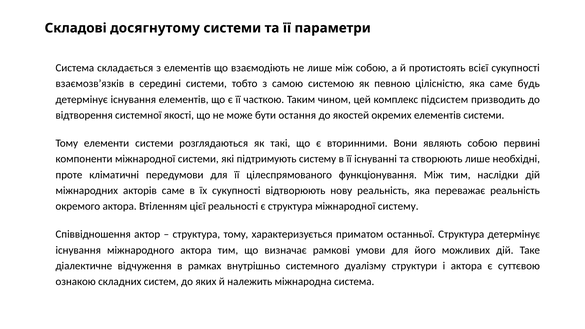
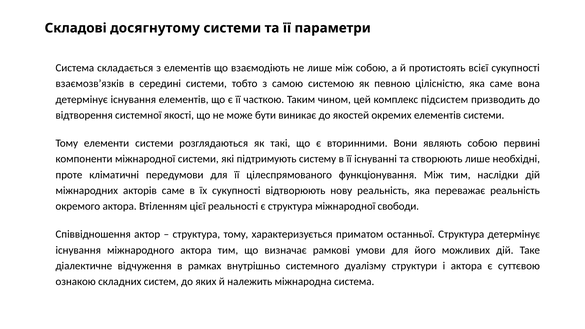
будь: будь -> вона (529, 84)
остання: остання -> виникає (297, 115)
міжнародної систему: систему -> свободи (398, 206)
